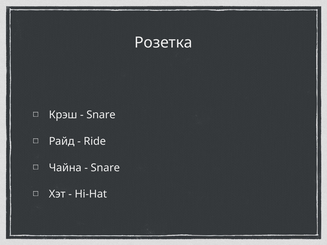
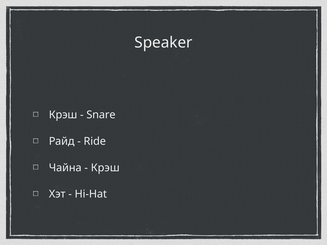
Розетка: Розетка -> Speaker (164, 43)
Snare: Snare -> Крэш (105, 168)
